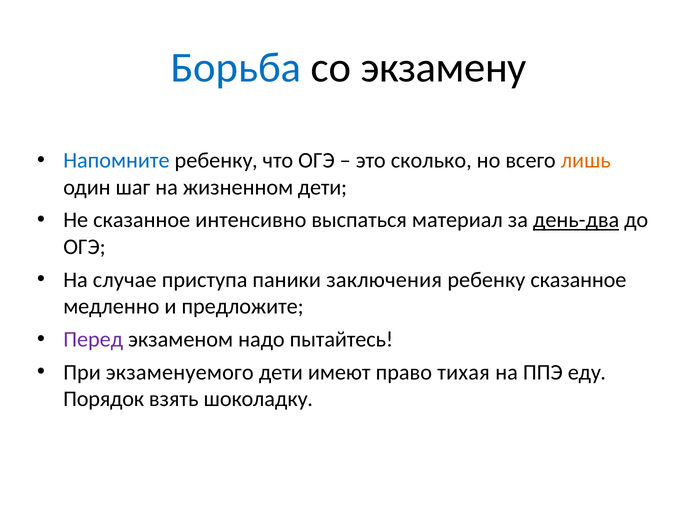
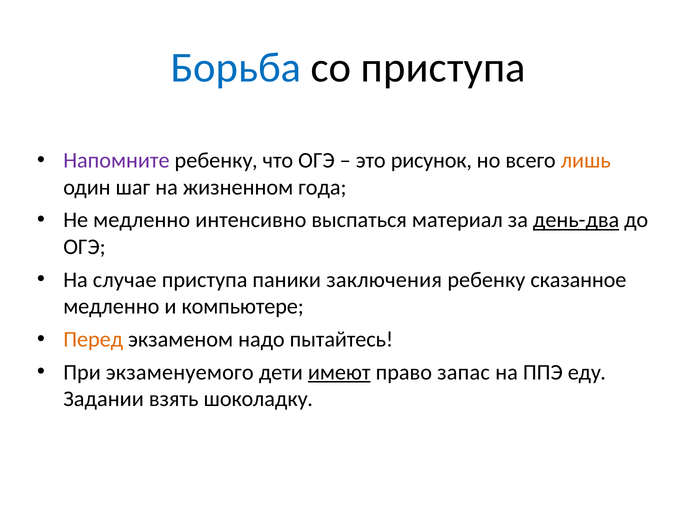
со экзамену: экзамену -> приступа (443, 67)
Напомните colour: blue -> purple (116, 160)
сколько: сколько -> рисунок (431, 160)
жизненном дети: дети -> года (322, 187)
Не сказанное: сказанное -> медленно (142, 220)
предложите: предложите -> компьютере (243, 306)
Перед colour: purple -> orange (93, 339)
имеют underline: none -> present (339, 372)
тихая: тихая -> запас (464, 372)
Порядок: Порядок -> Задании (104, 399)
